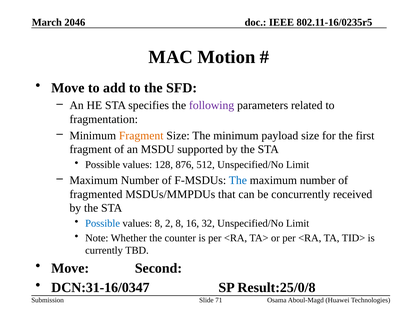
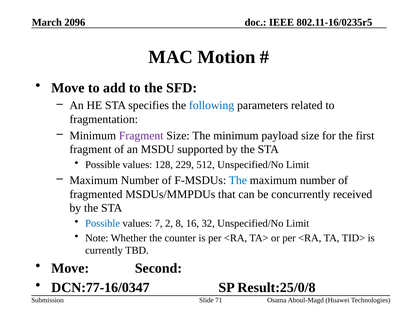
2046: 2046 -> 2096 (75, 22)
following colour: purple -> blue (212, 106)
Fragment colour: orange -> purple (141, 136)
876: 876 -> 229 (185, 165)
values 8: 8 -> 7 (159, 224)
DCN:31-16/0347: DCN:31-16/0347 -> DCN:77-16/0347 (100, 288)
